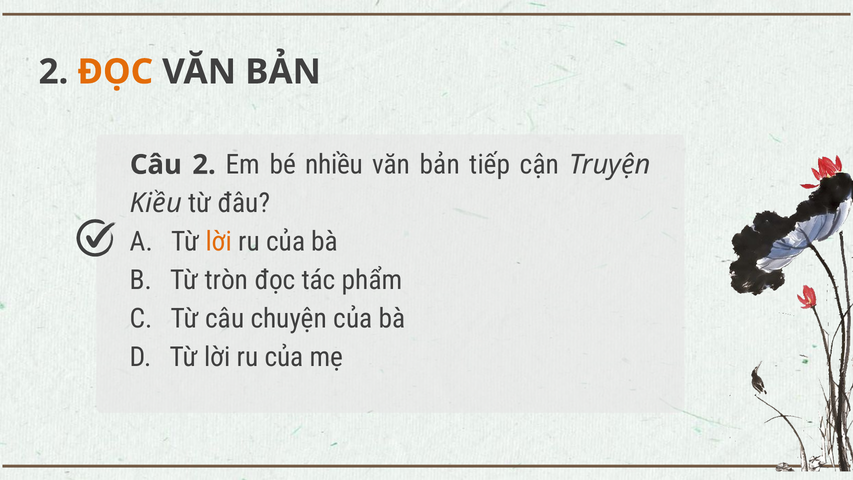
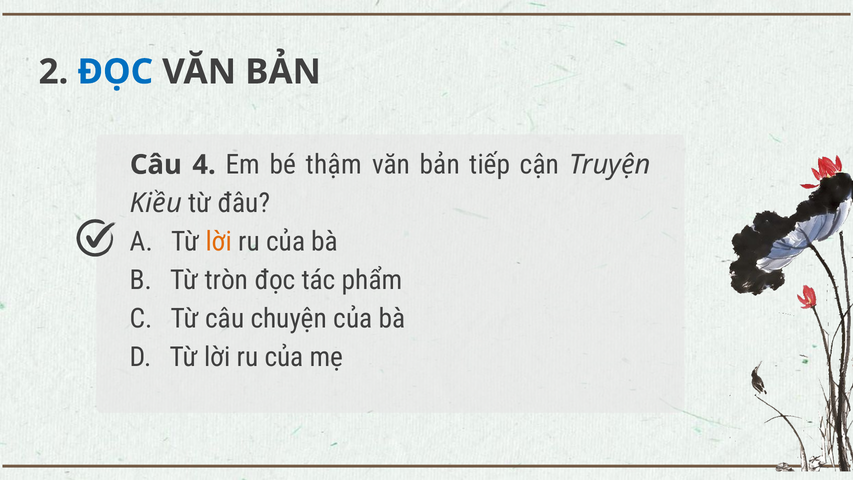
ĐỌC colour: orange -> blue (115, 72)
Câu 2: 2 -> 4 (204, 165)
nhiều: nhiều -> thậm (334, 165)
